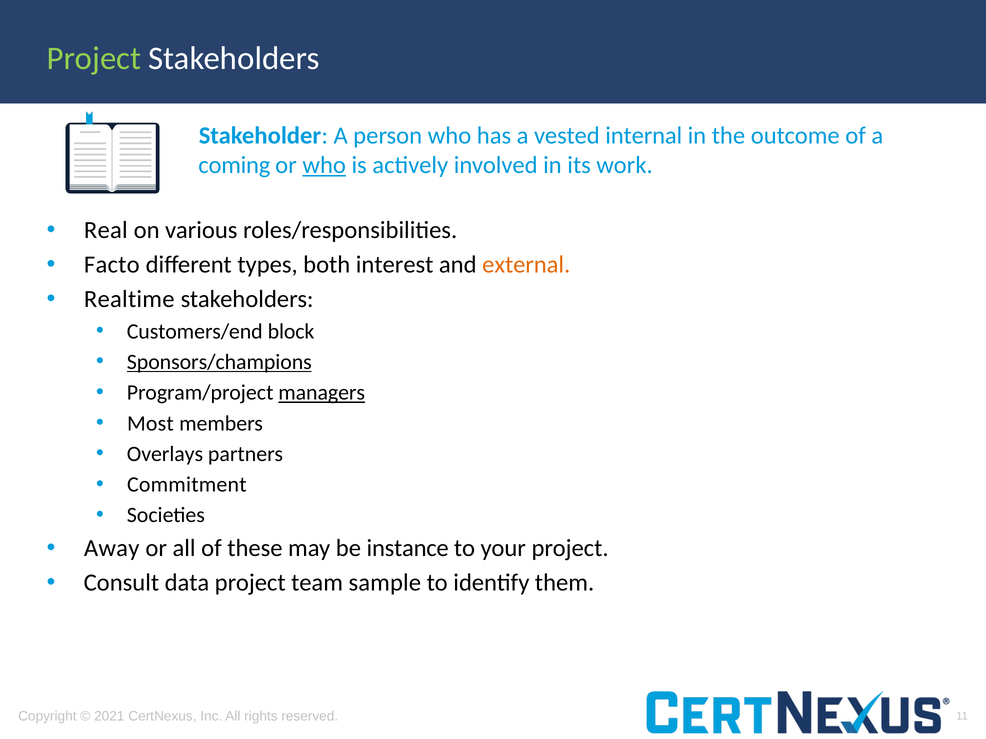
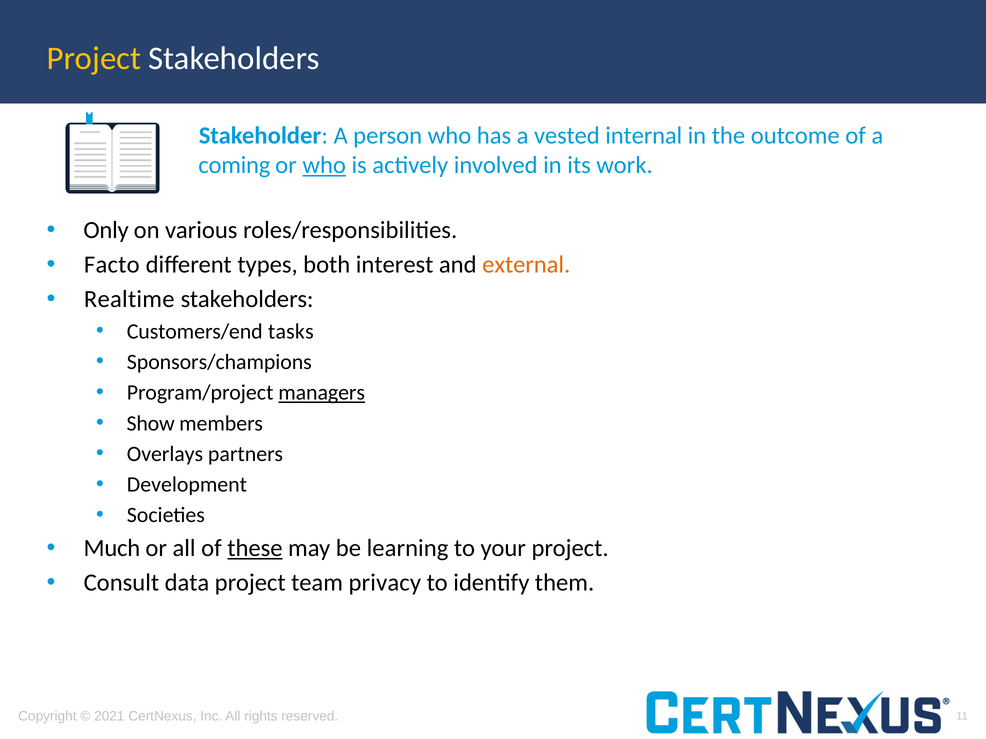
Project colour: light green -> yellow (94, 59)
Real: Real -> Only (106, 230)
block: block -> tasks (291, 332)
Sponsors/champions underline: present -> none (219, 362)
Most: Most -> Show (151, 424)
Commitment: Commitment -> Development (187, 485)
Away: Away -> Much (112, 549)
these underline: none -> present (255, 549)
instance: instance -> learning (408, 549)
sample: sample -> privacy (385, 583)
